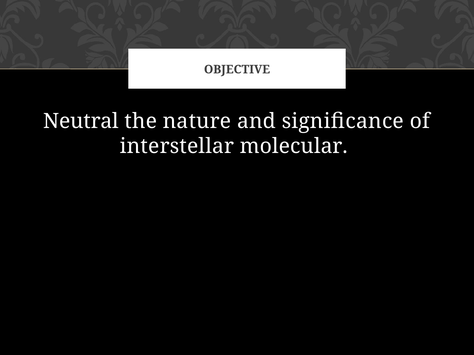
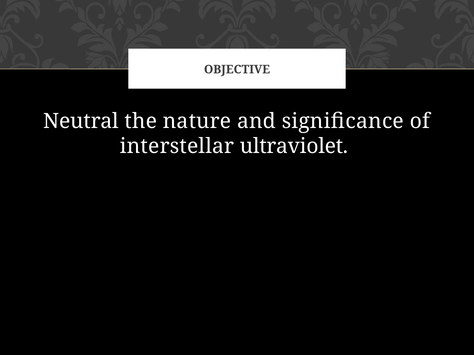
molecular: molecular -> ultraviolet (294, 147)
